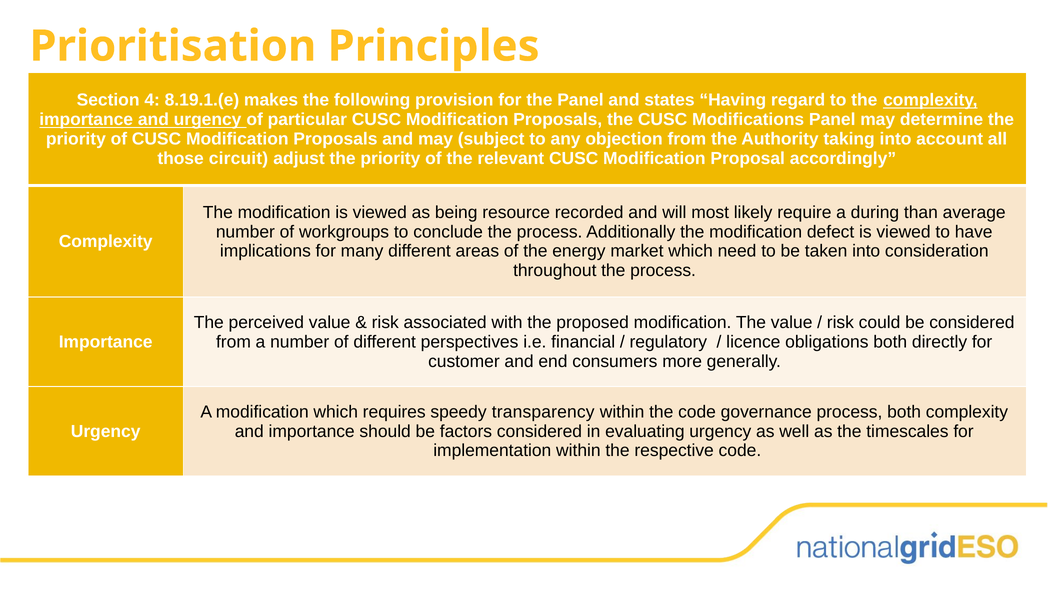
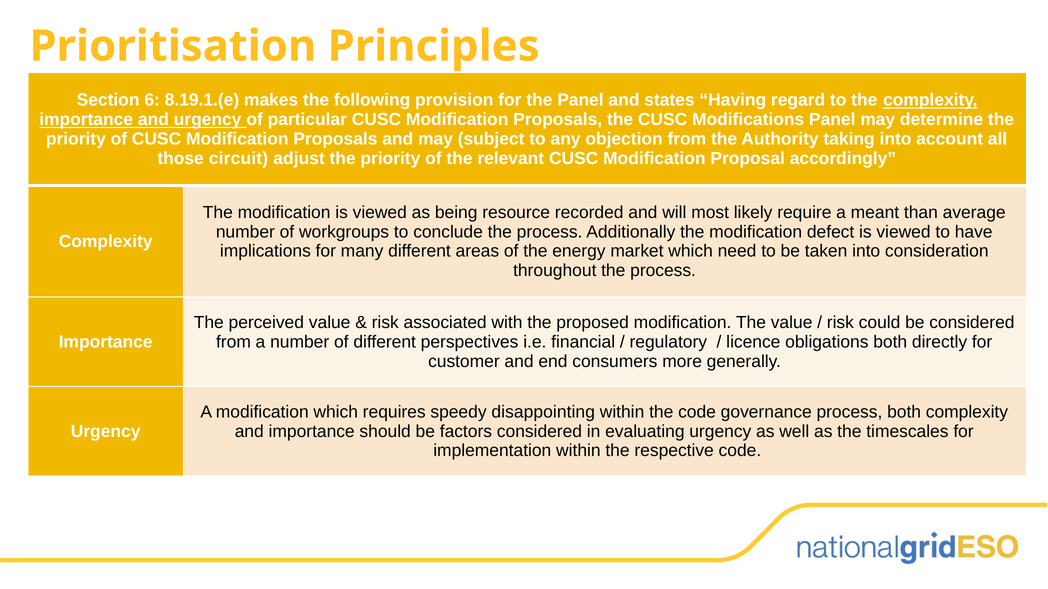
4: 4 -> 6 (152, 100)
during: during -> meant (875, 213)
transparency: transparency -> disappointing (543, 412)
